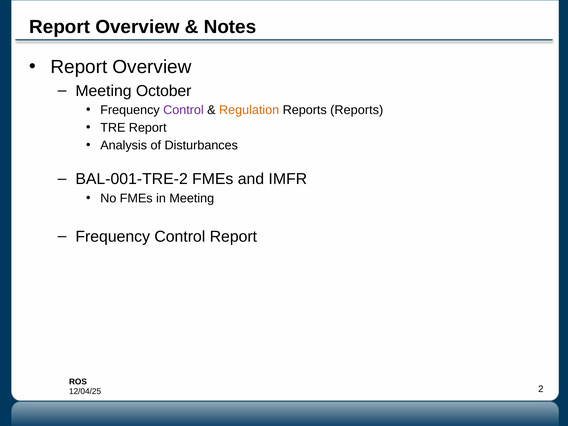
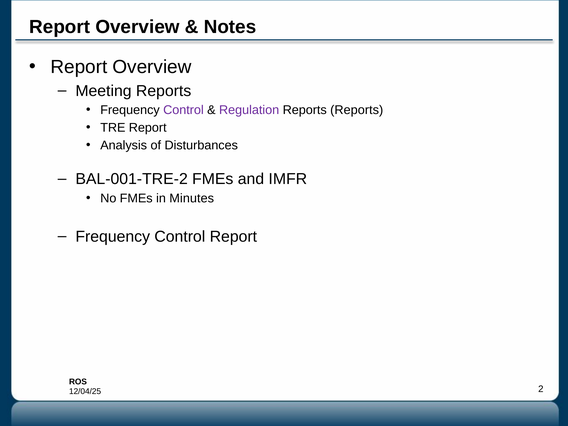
Meeting October: October -> Reports (164, 91)
Regulation colour: orange -> purple (249, 110)
in Meeting: Meeting -> Minutes (192, 198)
